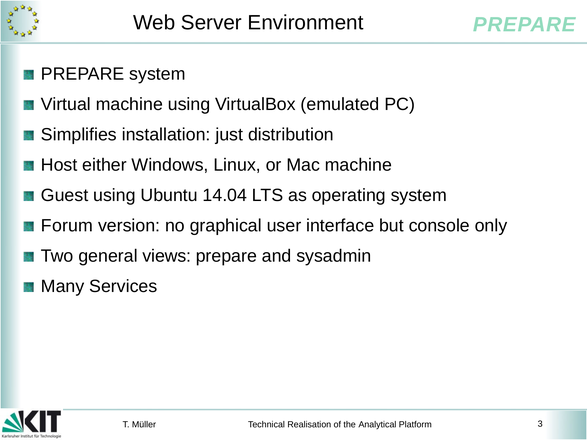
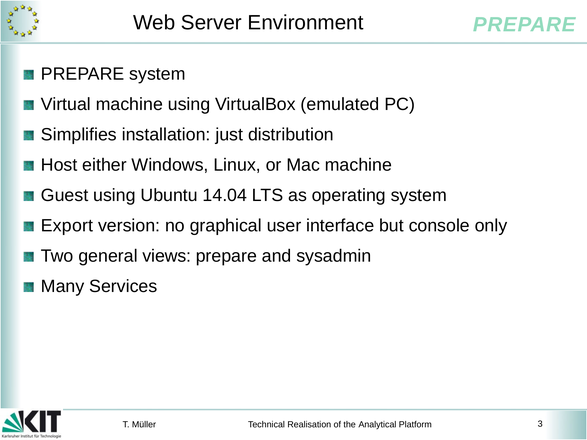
Forum: Forum -> Export (67, 226)
